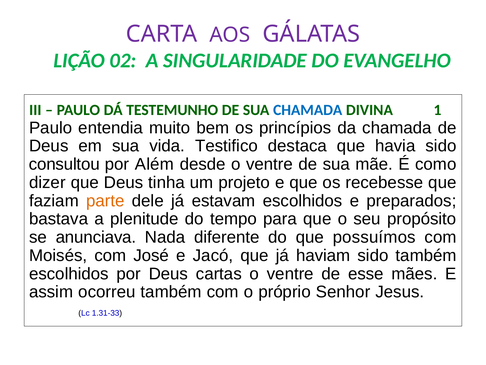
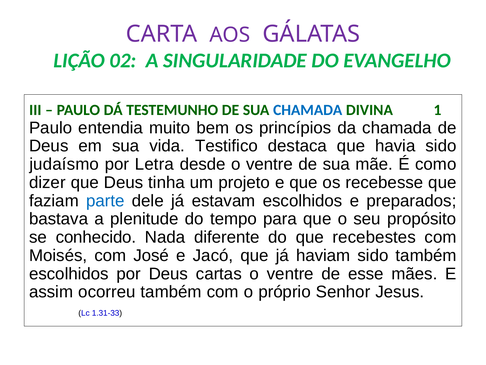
consultou: consultou -> judaísmo (64, 164)
Além: Além -> Letra (154, 164)
parte colour: orange -> blue (105, 201)
anunciava: anunciava -> conhecido (96, 237)
possuímos: possuímos -> recebestes (374, 237)
